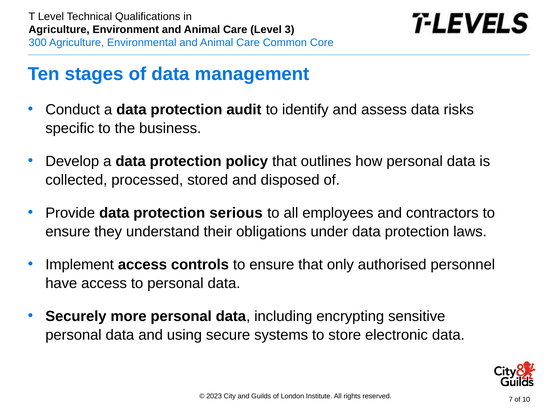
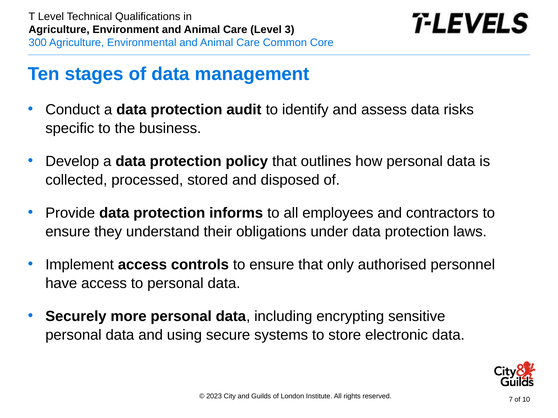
serious: serious -> informs (236, 213)
